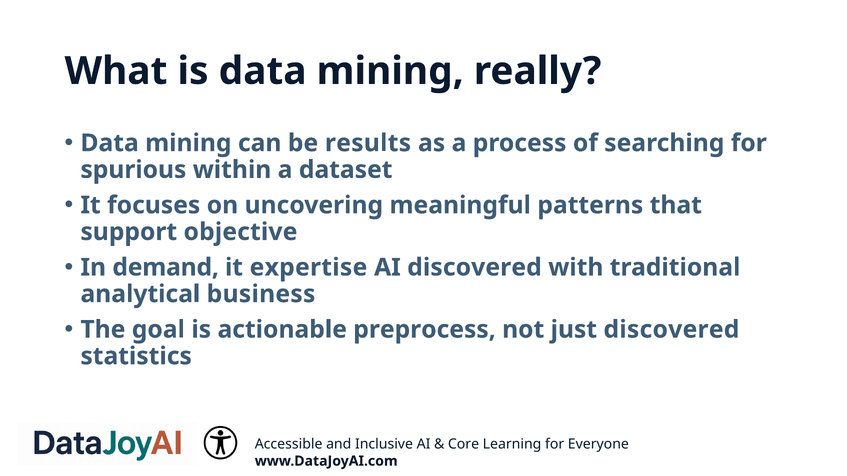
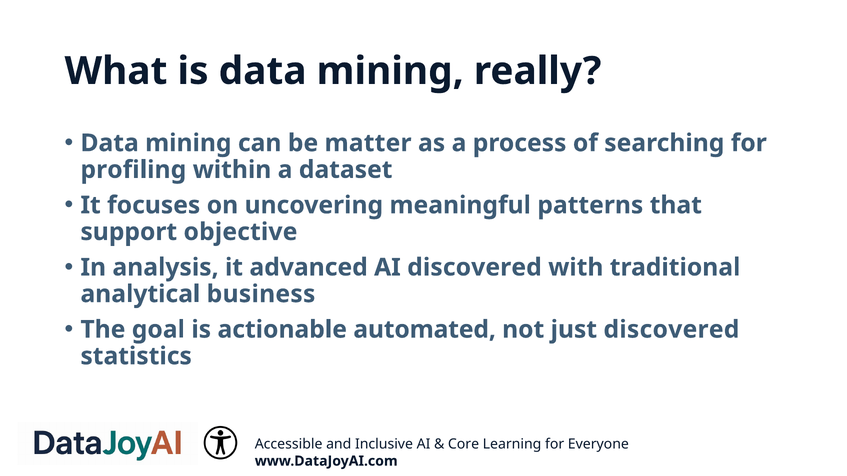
results: results -> matter (368, 143)
spurious: spurious -> profiling (133, 170)
demand: demand -> analysis (166, 268)
expertise: expertise -> advanced (309, 268)
preprocess: preprocess -> automated (425, 330)
